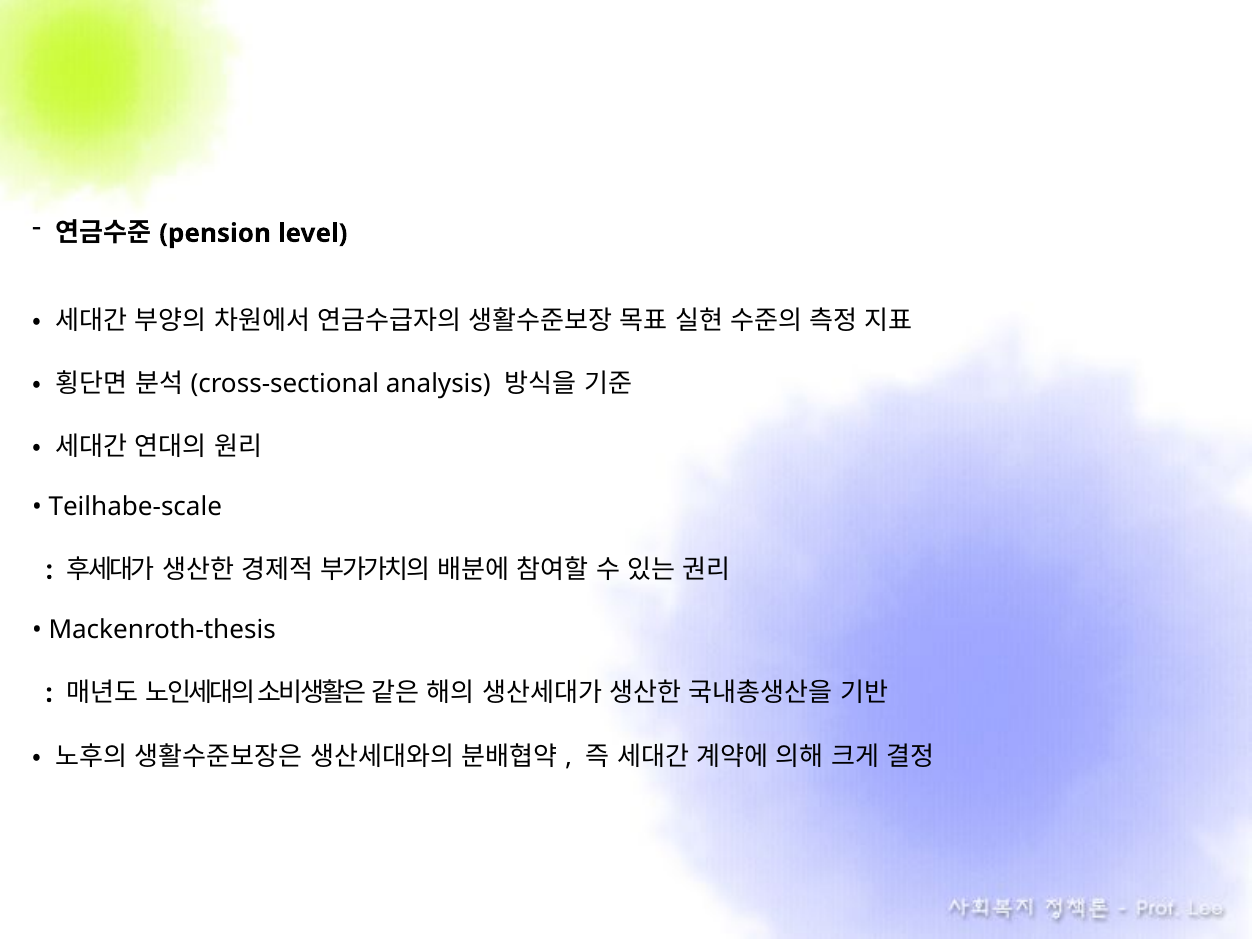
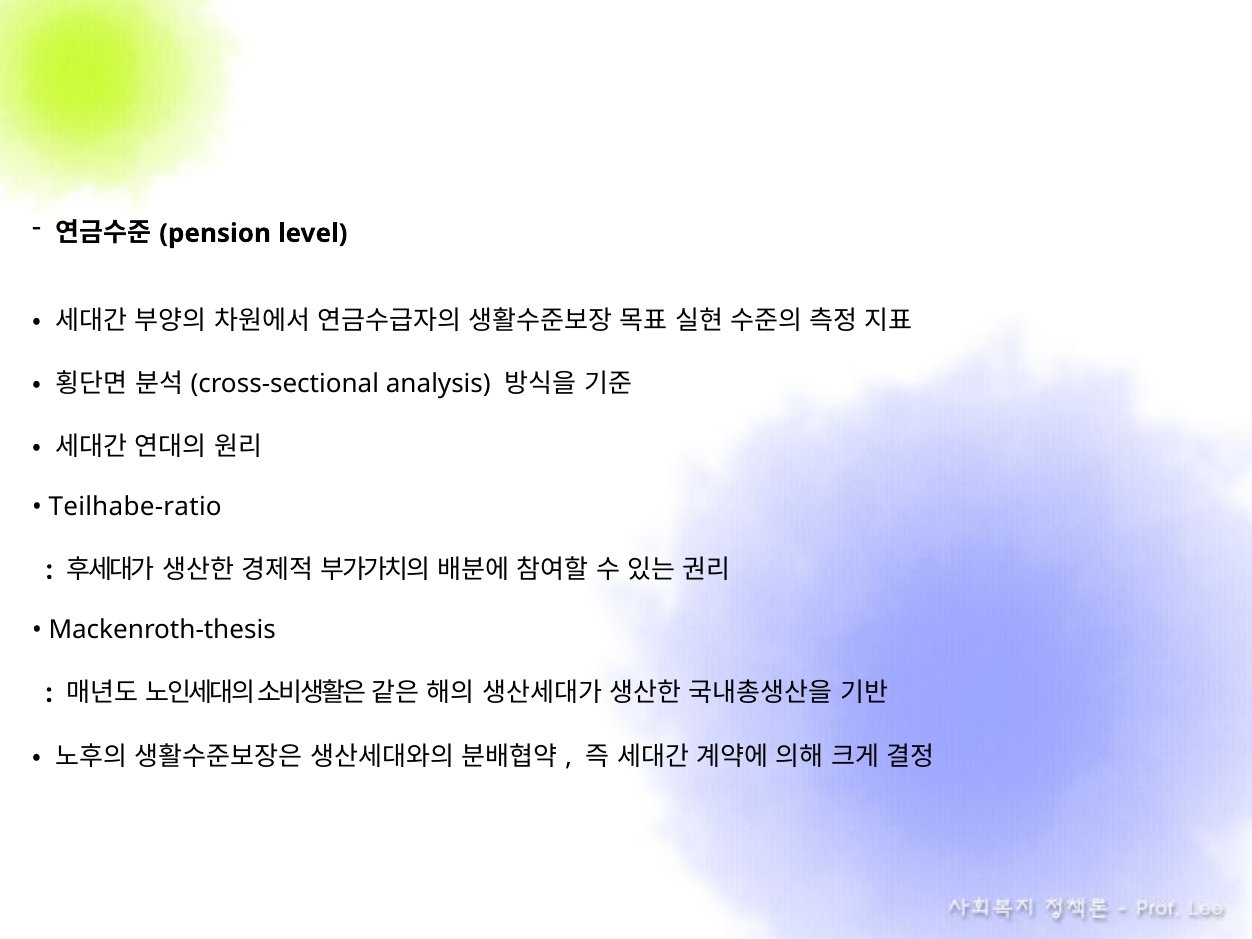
Teilhabe-scale: Teilhabe-scale -> Teilhabe-ratio (135, 507)
